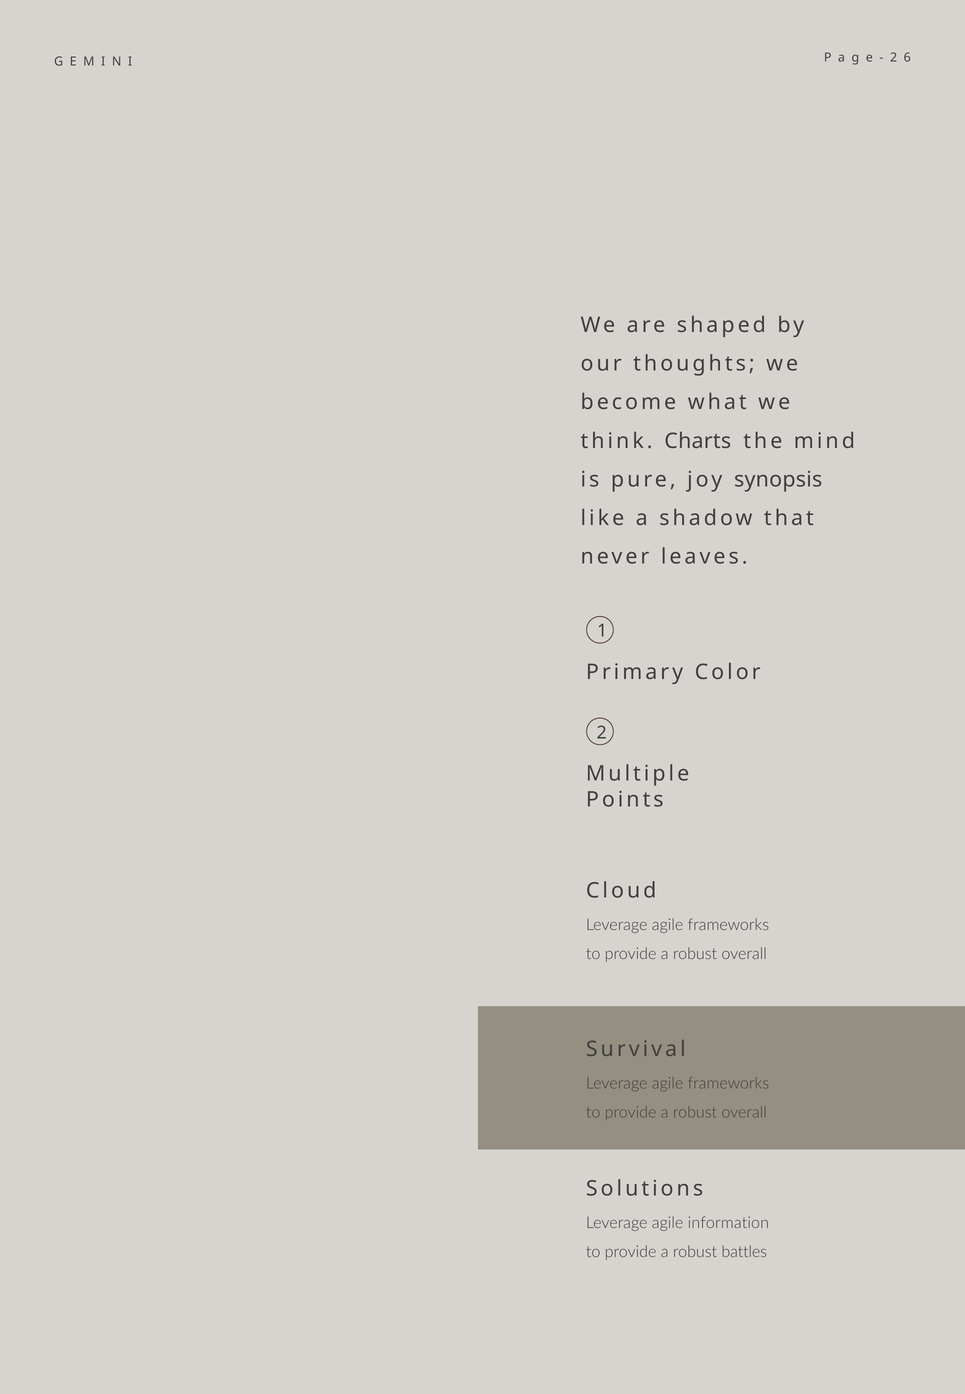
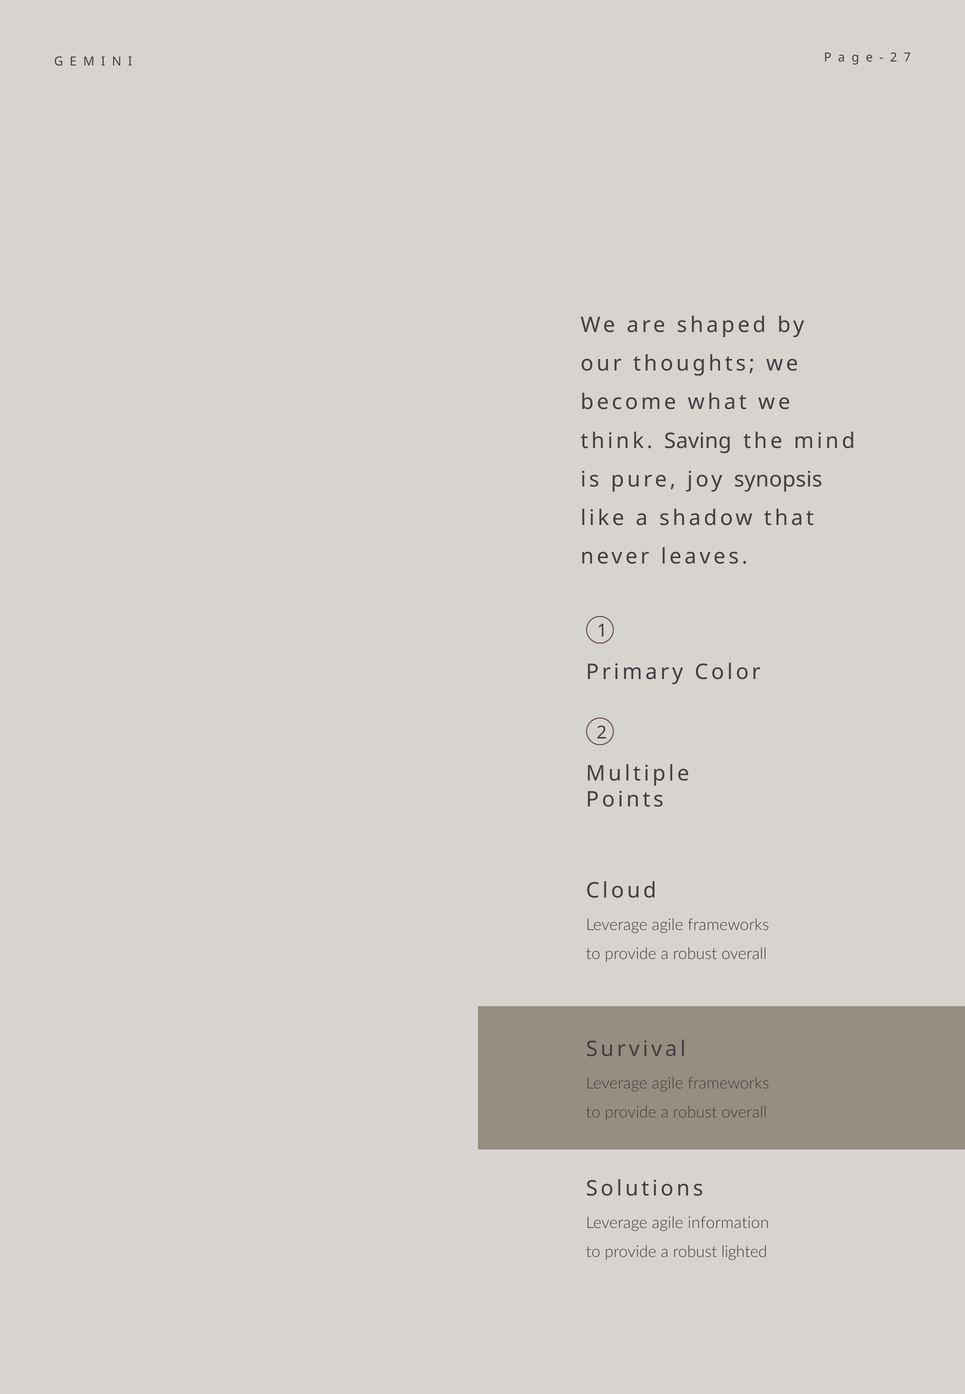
6: 6 -> 7 (907, 58)
Charts: Charts -> Saving (698, 441)
battles: battles -> lighted (744, 1252)
